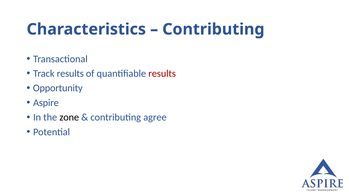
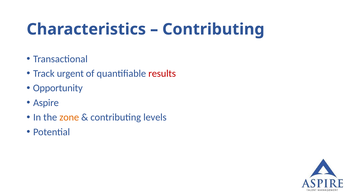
Track results: results -> urgent (70, 74)
zone colour: black -> orange (69, 118)
agree: agree -> levels (155, 118)
